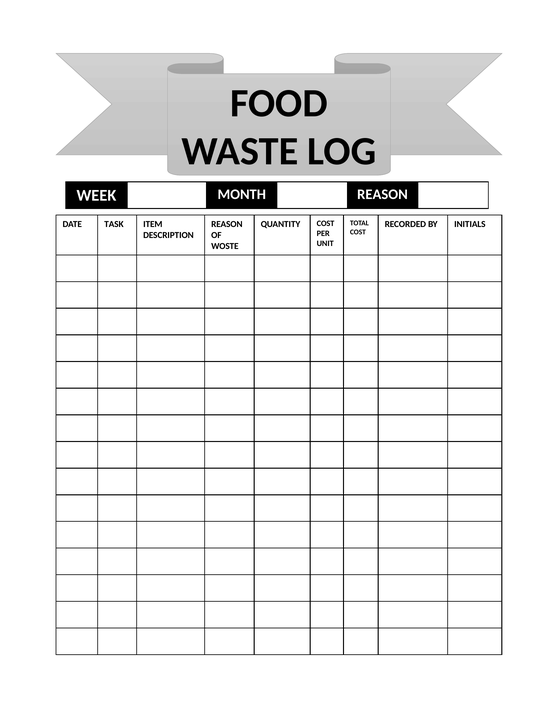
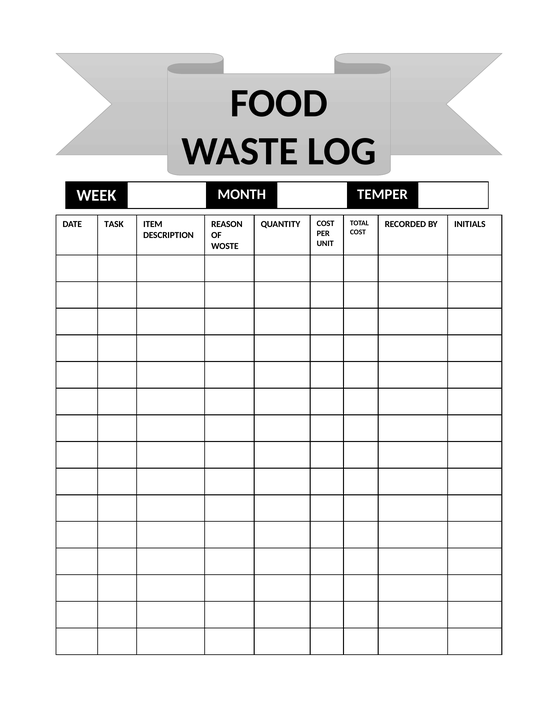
MONTH REASON: REASON -> TEMPER (382, 194)
